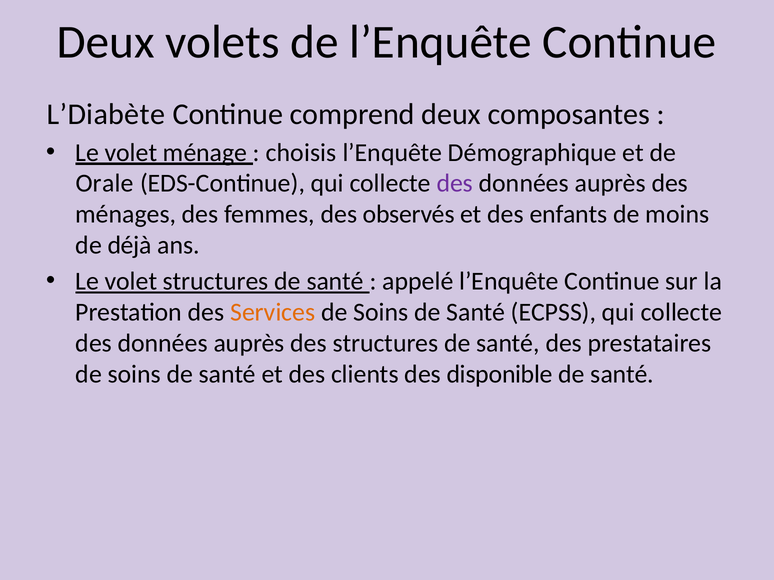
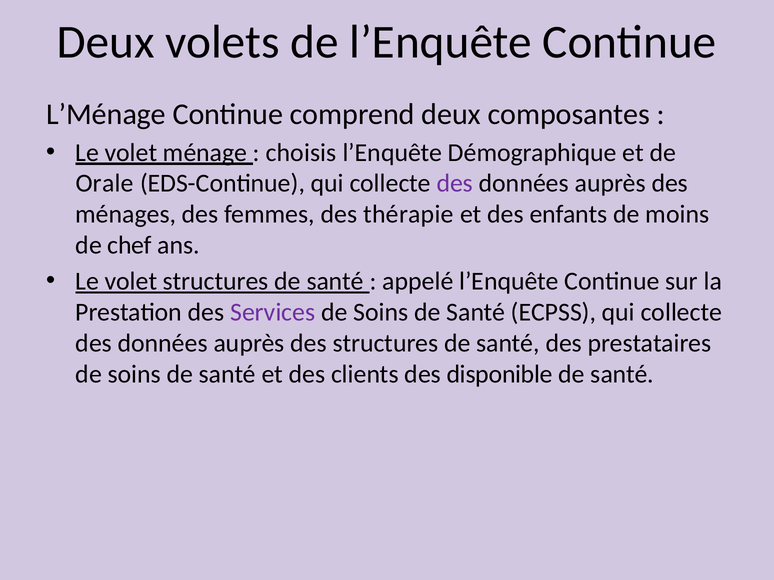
L’Diabète: L’Diabète -> L’Ménage (106, 114)
observés: observés -> thérapie (408, 215)
déjà: déjà -> chef (130, 246)
Services colour: orange -> purple (273, 313)
